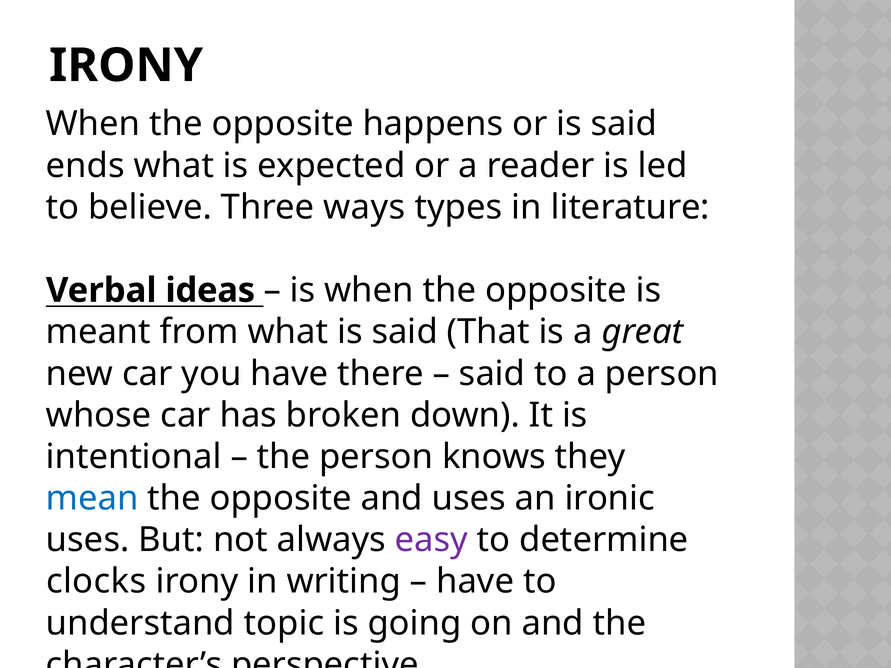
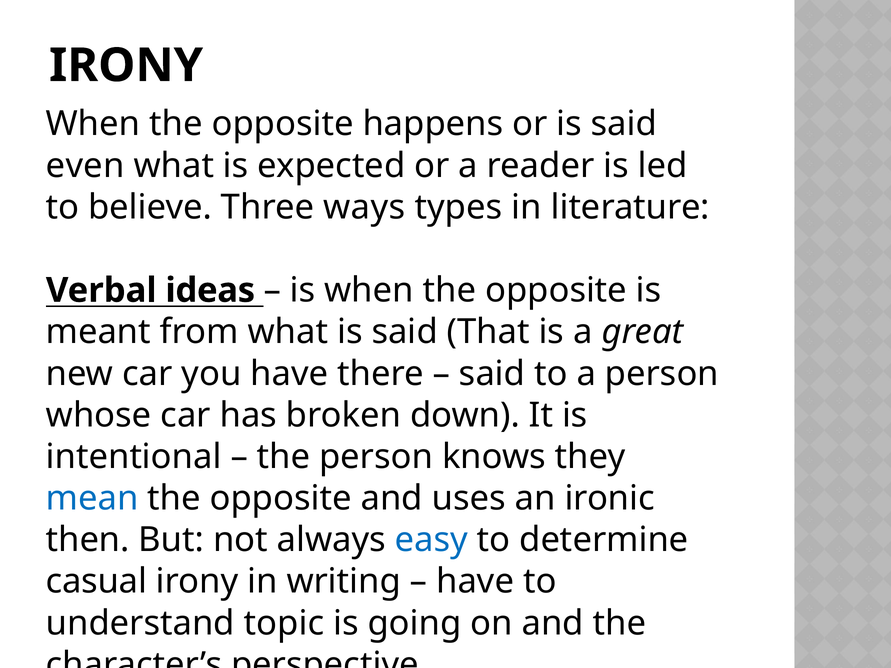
ends: ends -> even (85, 166)
uses: uses -> then (88, 540)
easy colour: purple -> blue (431, 540)
clocks: clocks -> casual (96, 582)
